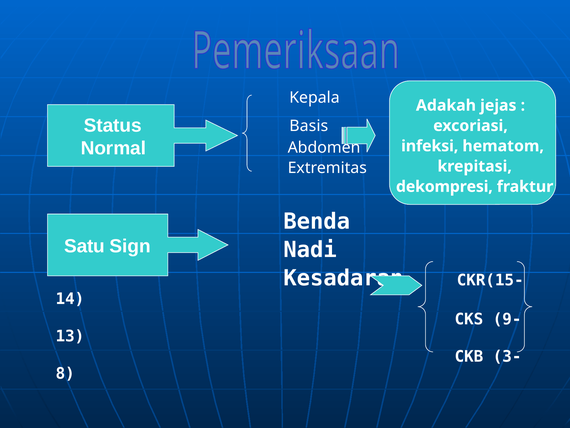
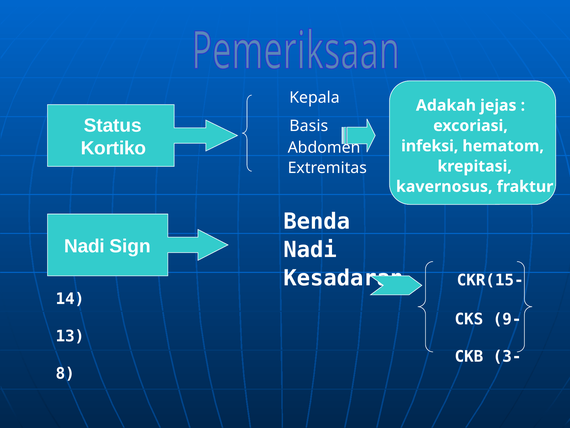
Normal: Normal -> Kortiko (113, 148)
dekompresi: dekompresi -> kavernosus (444, 186)
Satu: Satu -> Nadi (85, 246)
